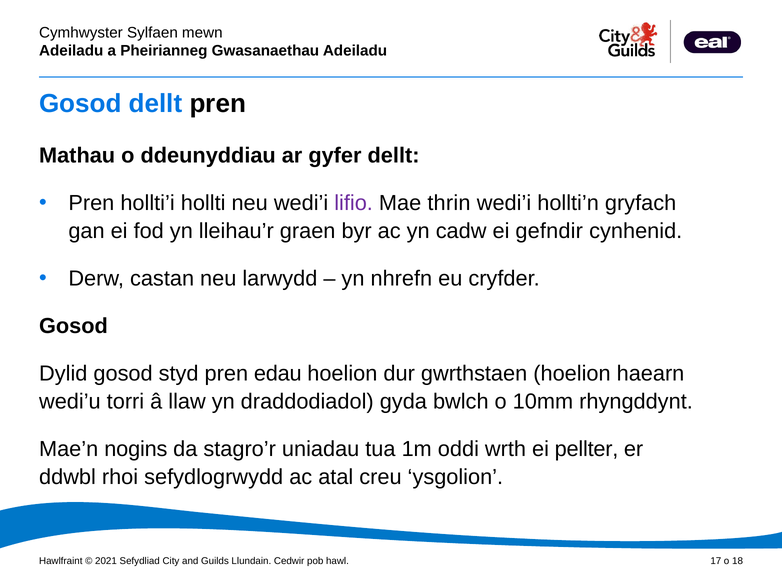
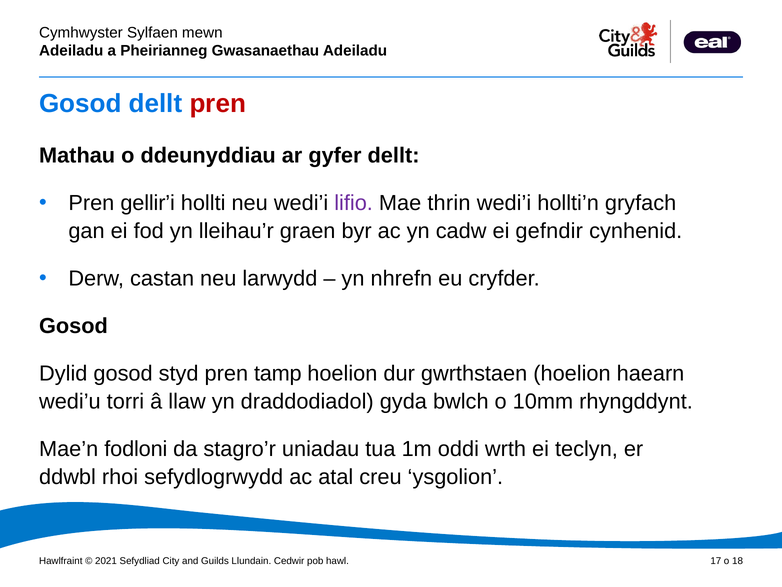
pren colour: black -> red (218, 104)
hollti’i: hollti’i -> gellir’i (148, 203)
edau: edau -> tamp (278, 373)
nogins: nogins -> fodloni (136, 449)
pellter: pellter -> teclyn (586, 449)
